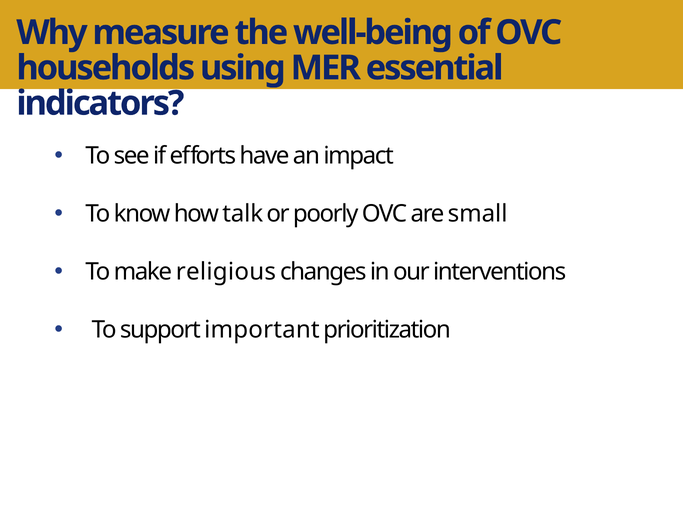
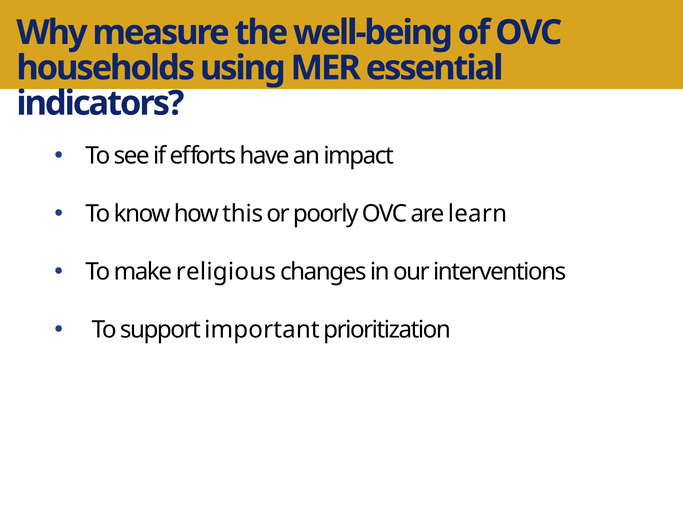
talk: talk -> this (243, 214)
small: small -> learn (477, 214)
